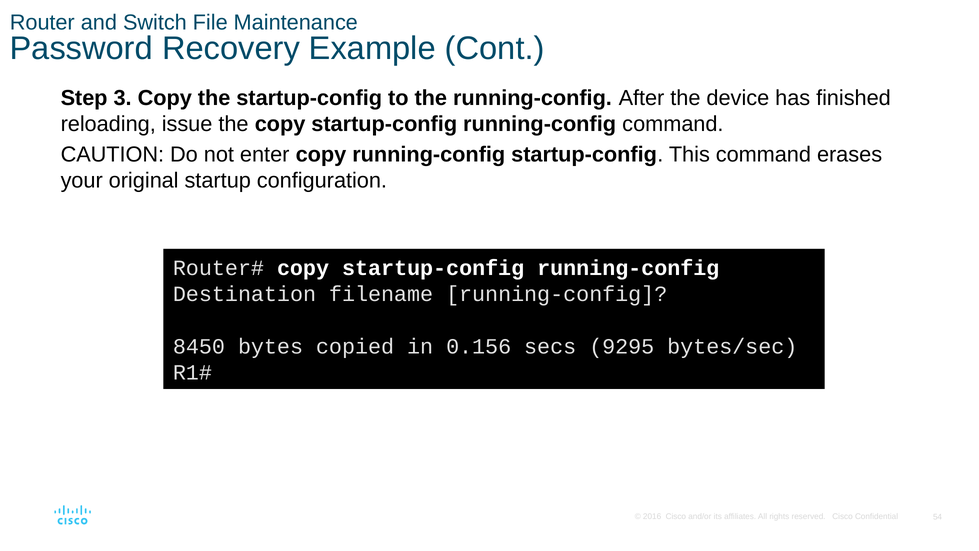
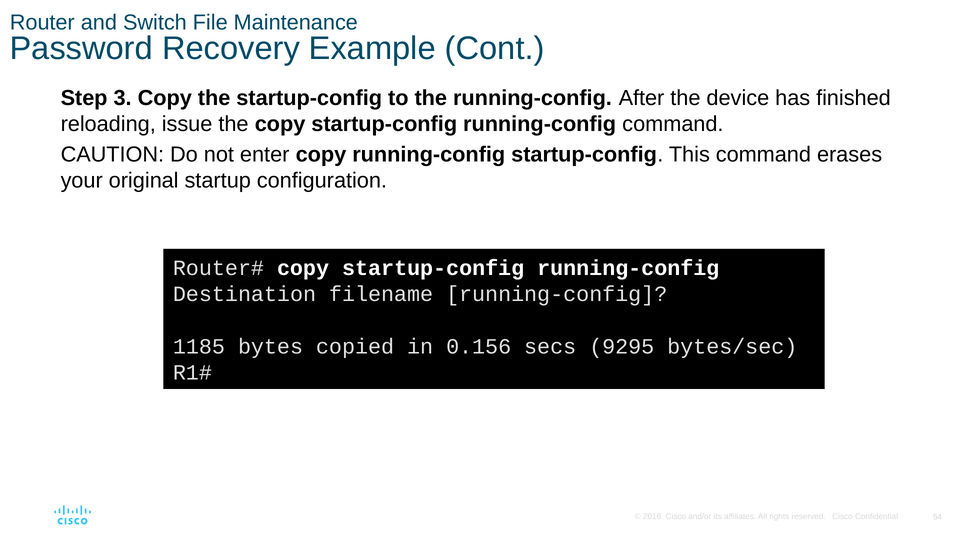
8450: 8450 -> 1185 (199, 346)
